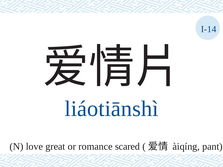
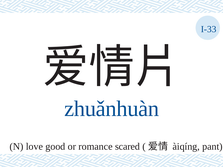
I-14: I-14 -> I-33 (209, 29)
liáotiānshì: liáotiānshì -> zhuǎnhuàn (112, 109)
great: great -> good (55, 147)
